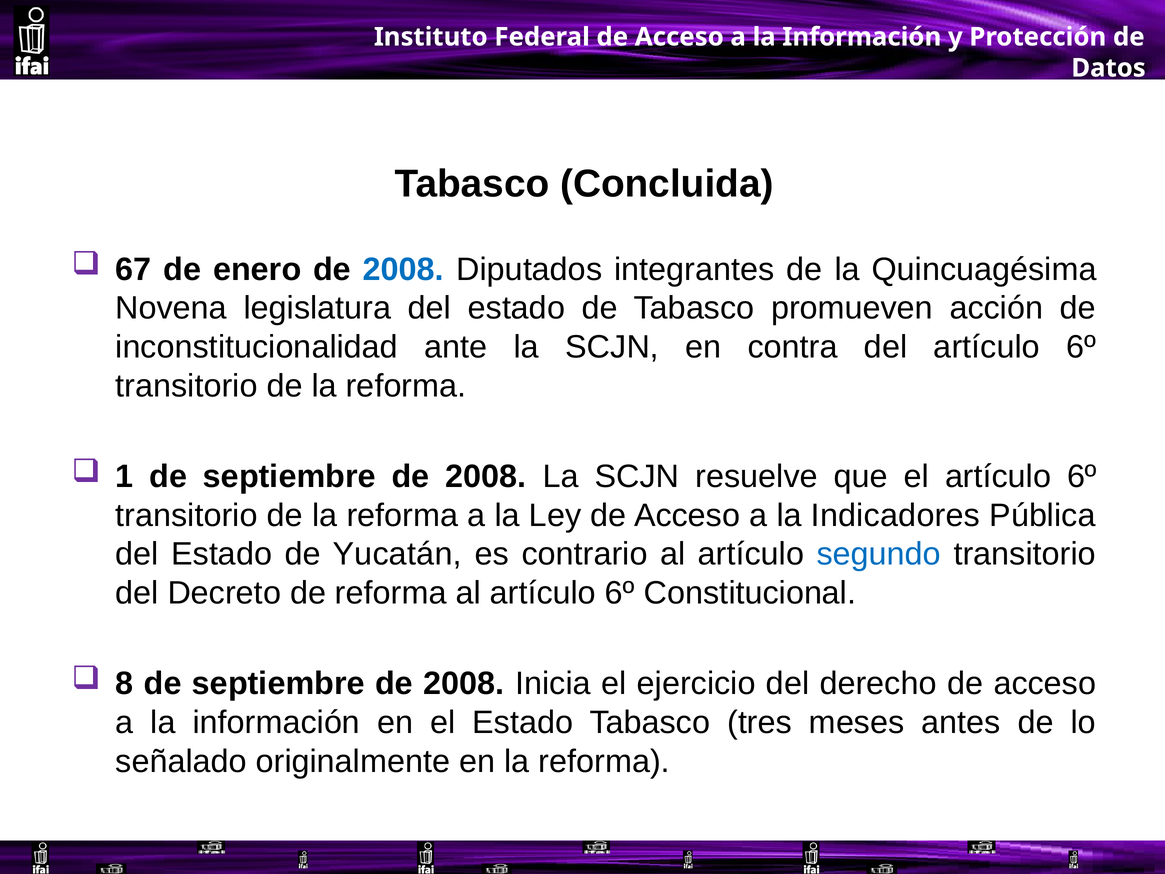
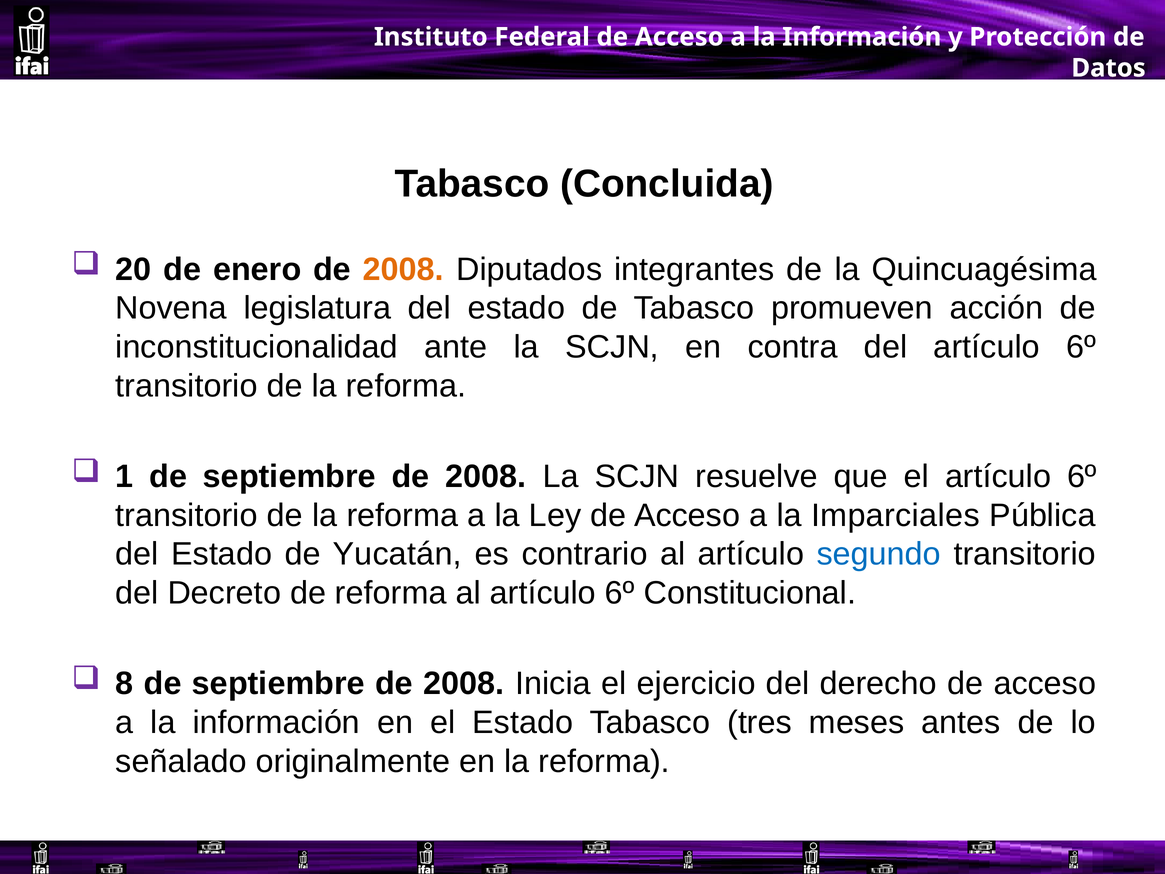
67: 67 -> 20 (133, 269)
2008 colour: blue -> orange (403, 269)
Indicadores: Indicadores -> Imparciales (895, 515)
